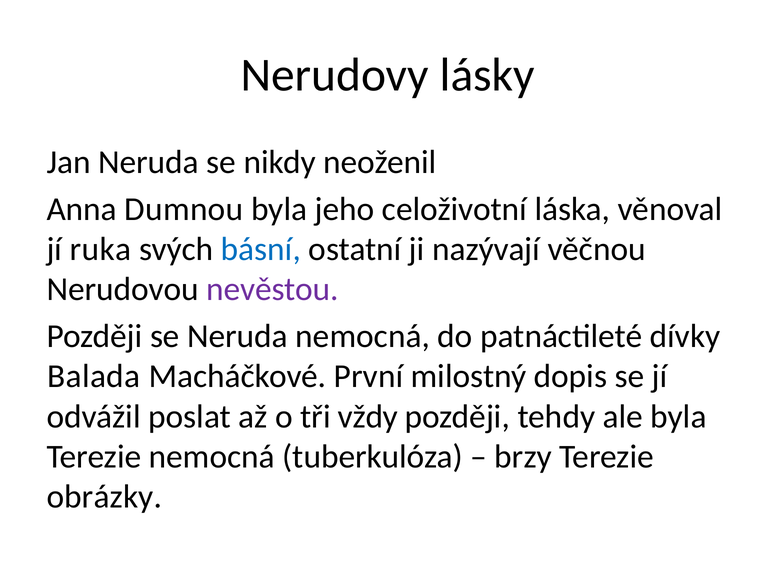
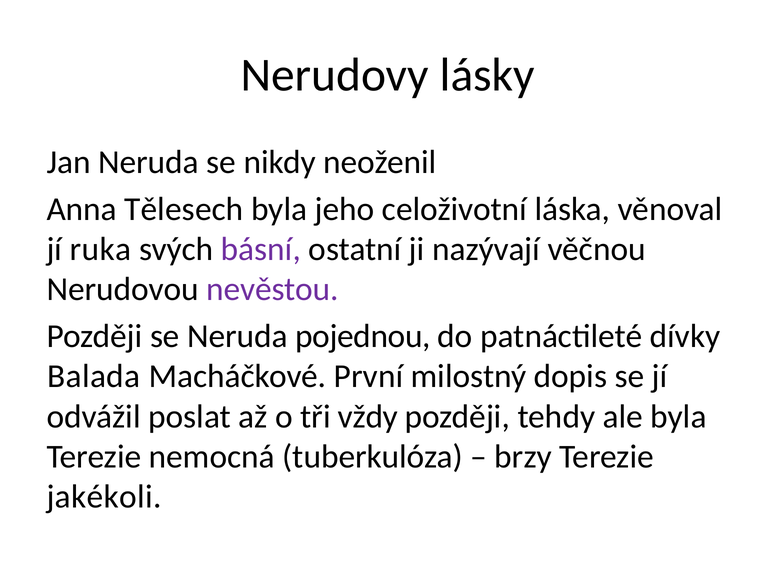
Dumnou: Dumnou -> Tělesech (184, 209)
básní colour: blue -> purple (261, 249)
Neruda nemocná: nemocná -> pojednou (363, 336)
obrázky: obrázky -> jakékoli (104, 497)
